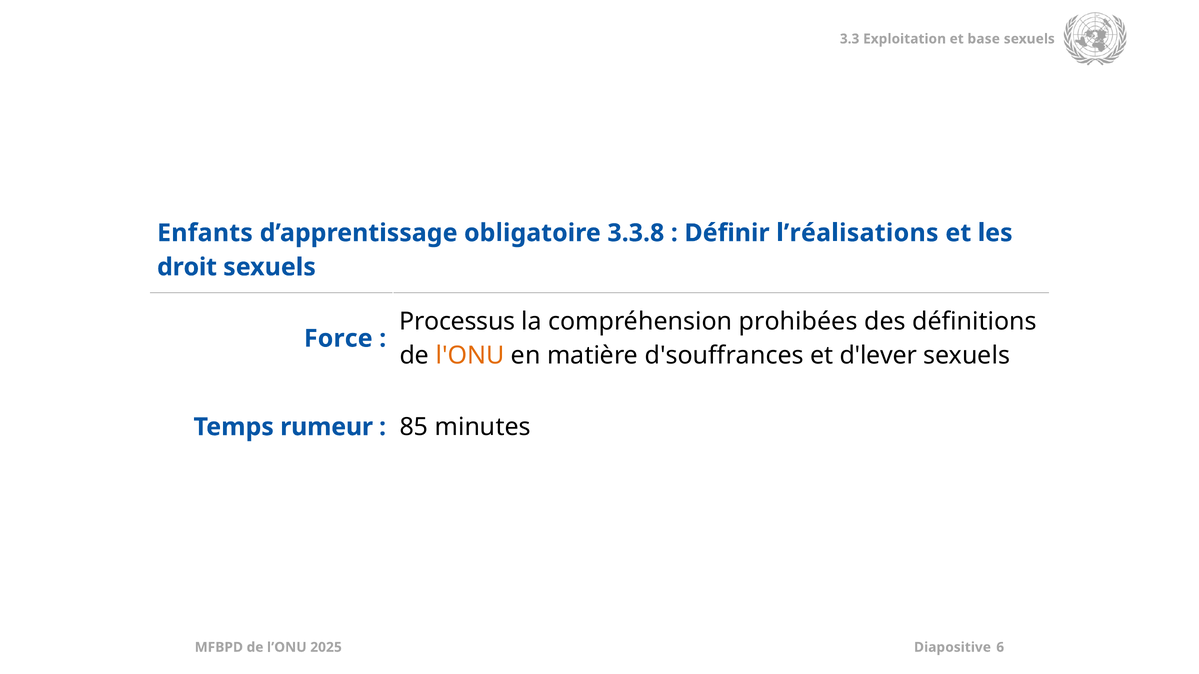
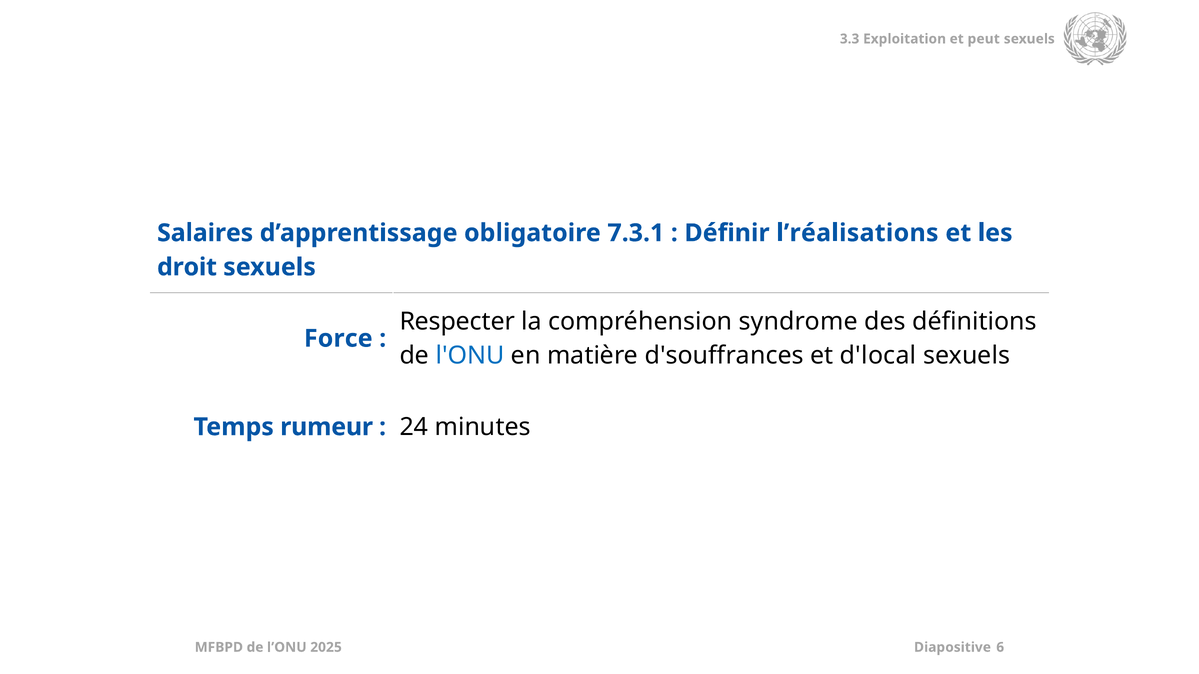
base: base -> peut (984, 39)
Enfants: Enfants -> Salaires (205, 233)
3.3.8: 3.3.8 -> 7.3.1 (636, 233)
Processus: Processus -> Respecter (457, 322)
prohibées: prohibées -> syndrome (798, 322)
l'ONU colour: orange -> blue (470, 356)
d'lever: d'lever -> d'local (878, 356)
85: 85 -> 24 (414, 427)
